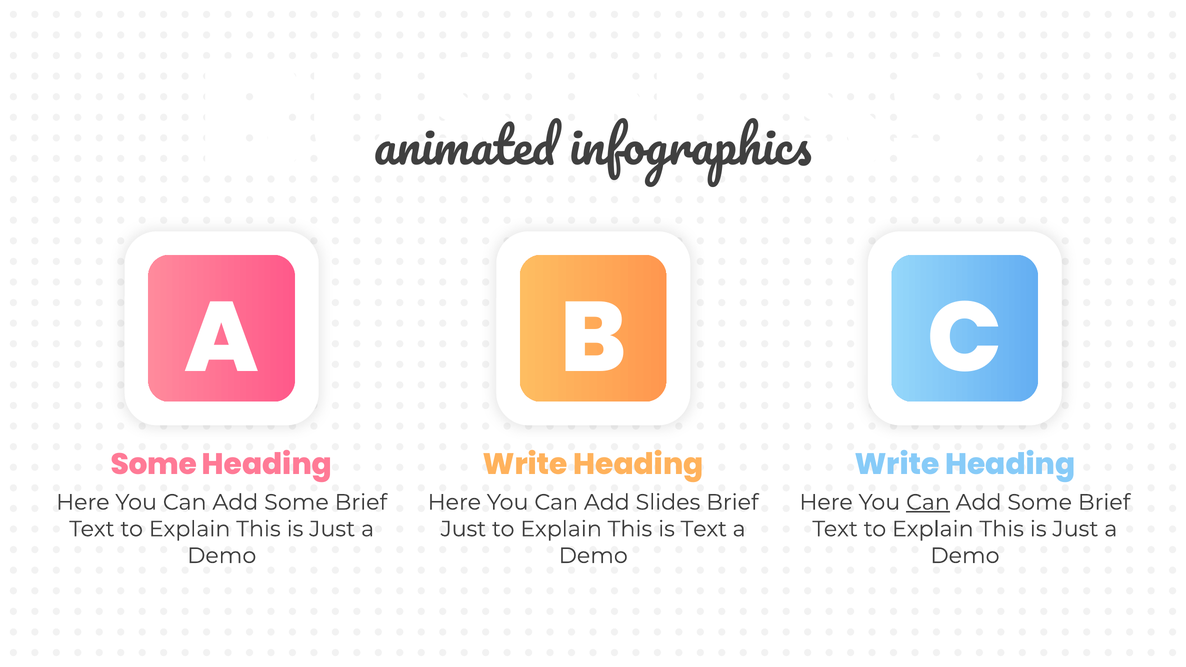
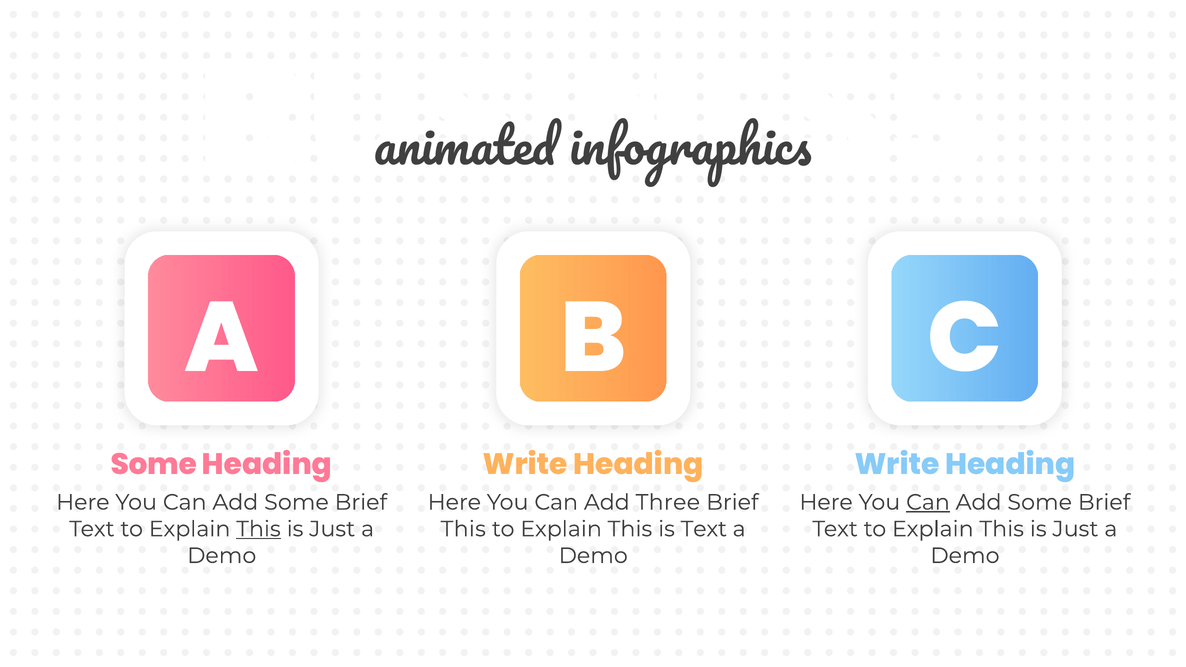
Slides: Slides -> Three (668, 502)
This underline: none -> present (258, 529)
Just: Just -> This (463, 529)
